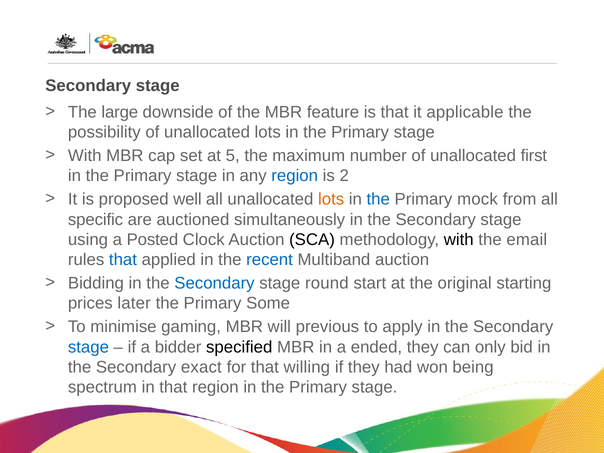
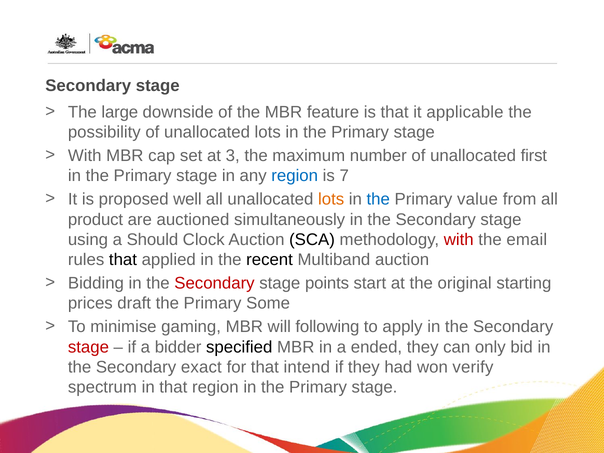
5: 5 -> 3 (233, 156)
2: 2 -> 7 (344, 176)
mock: mock -> value (478, 199)
specific: specific -> product (96, 219)
Posted: Posted -> Should (152, 240)
with colour: black -> red (459, 240)
that colour: blue -> black (123, 260)
recent colour: blue -> black (270, 260)
Secondary colour: blue -> red (214, 283)
round: round -> points (327, 283)
later: later -> draft (134, 303)
previous: previous -> following (327, 327)
stage colour: blue -> red (88, 347)
willing: willing -> intend (307, 367)
being: being -> verify (473, 367)
